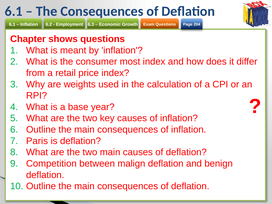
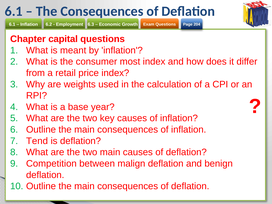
shows: shows -> capital (63, 39)
Paris: Paris -> Tend (37, 141)
